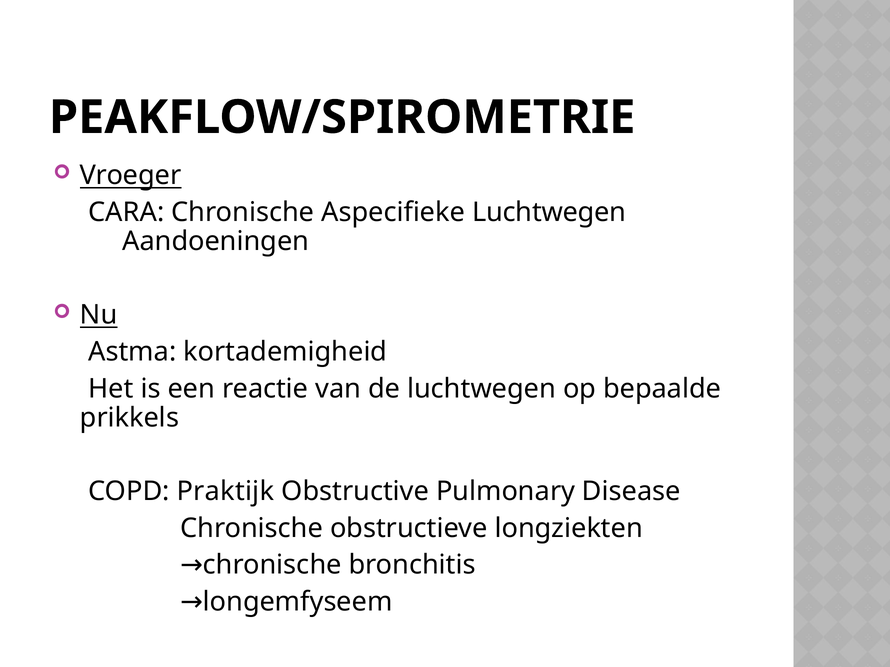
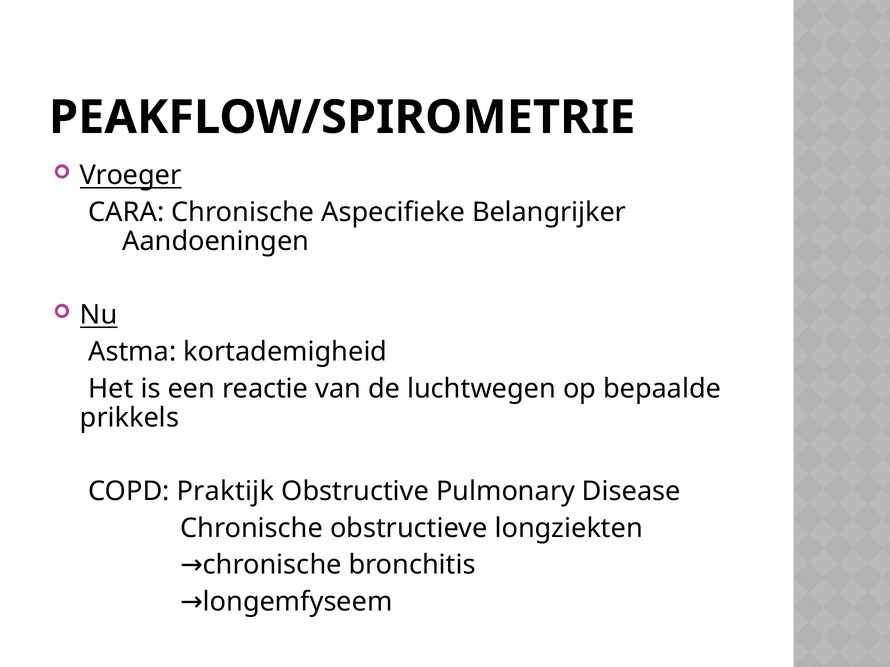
Aspecifieke Luchtwegen: Luchtwegen -> Belangrijker (549, 212)
